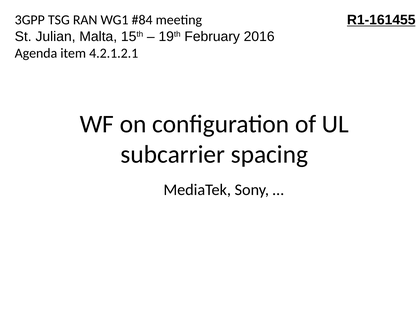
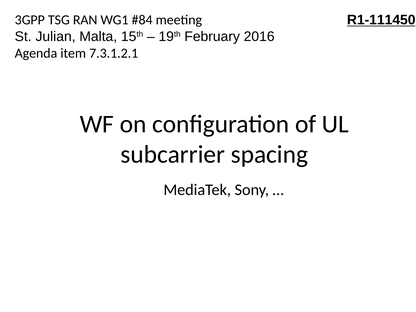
R1-161455: R1-161455 -> R1-111450 (381, 20)
4.2.1.2.1: 4.2.1.2.1 -> 7.3.1.2.1 (114, 53)
